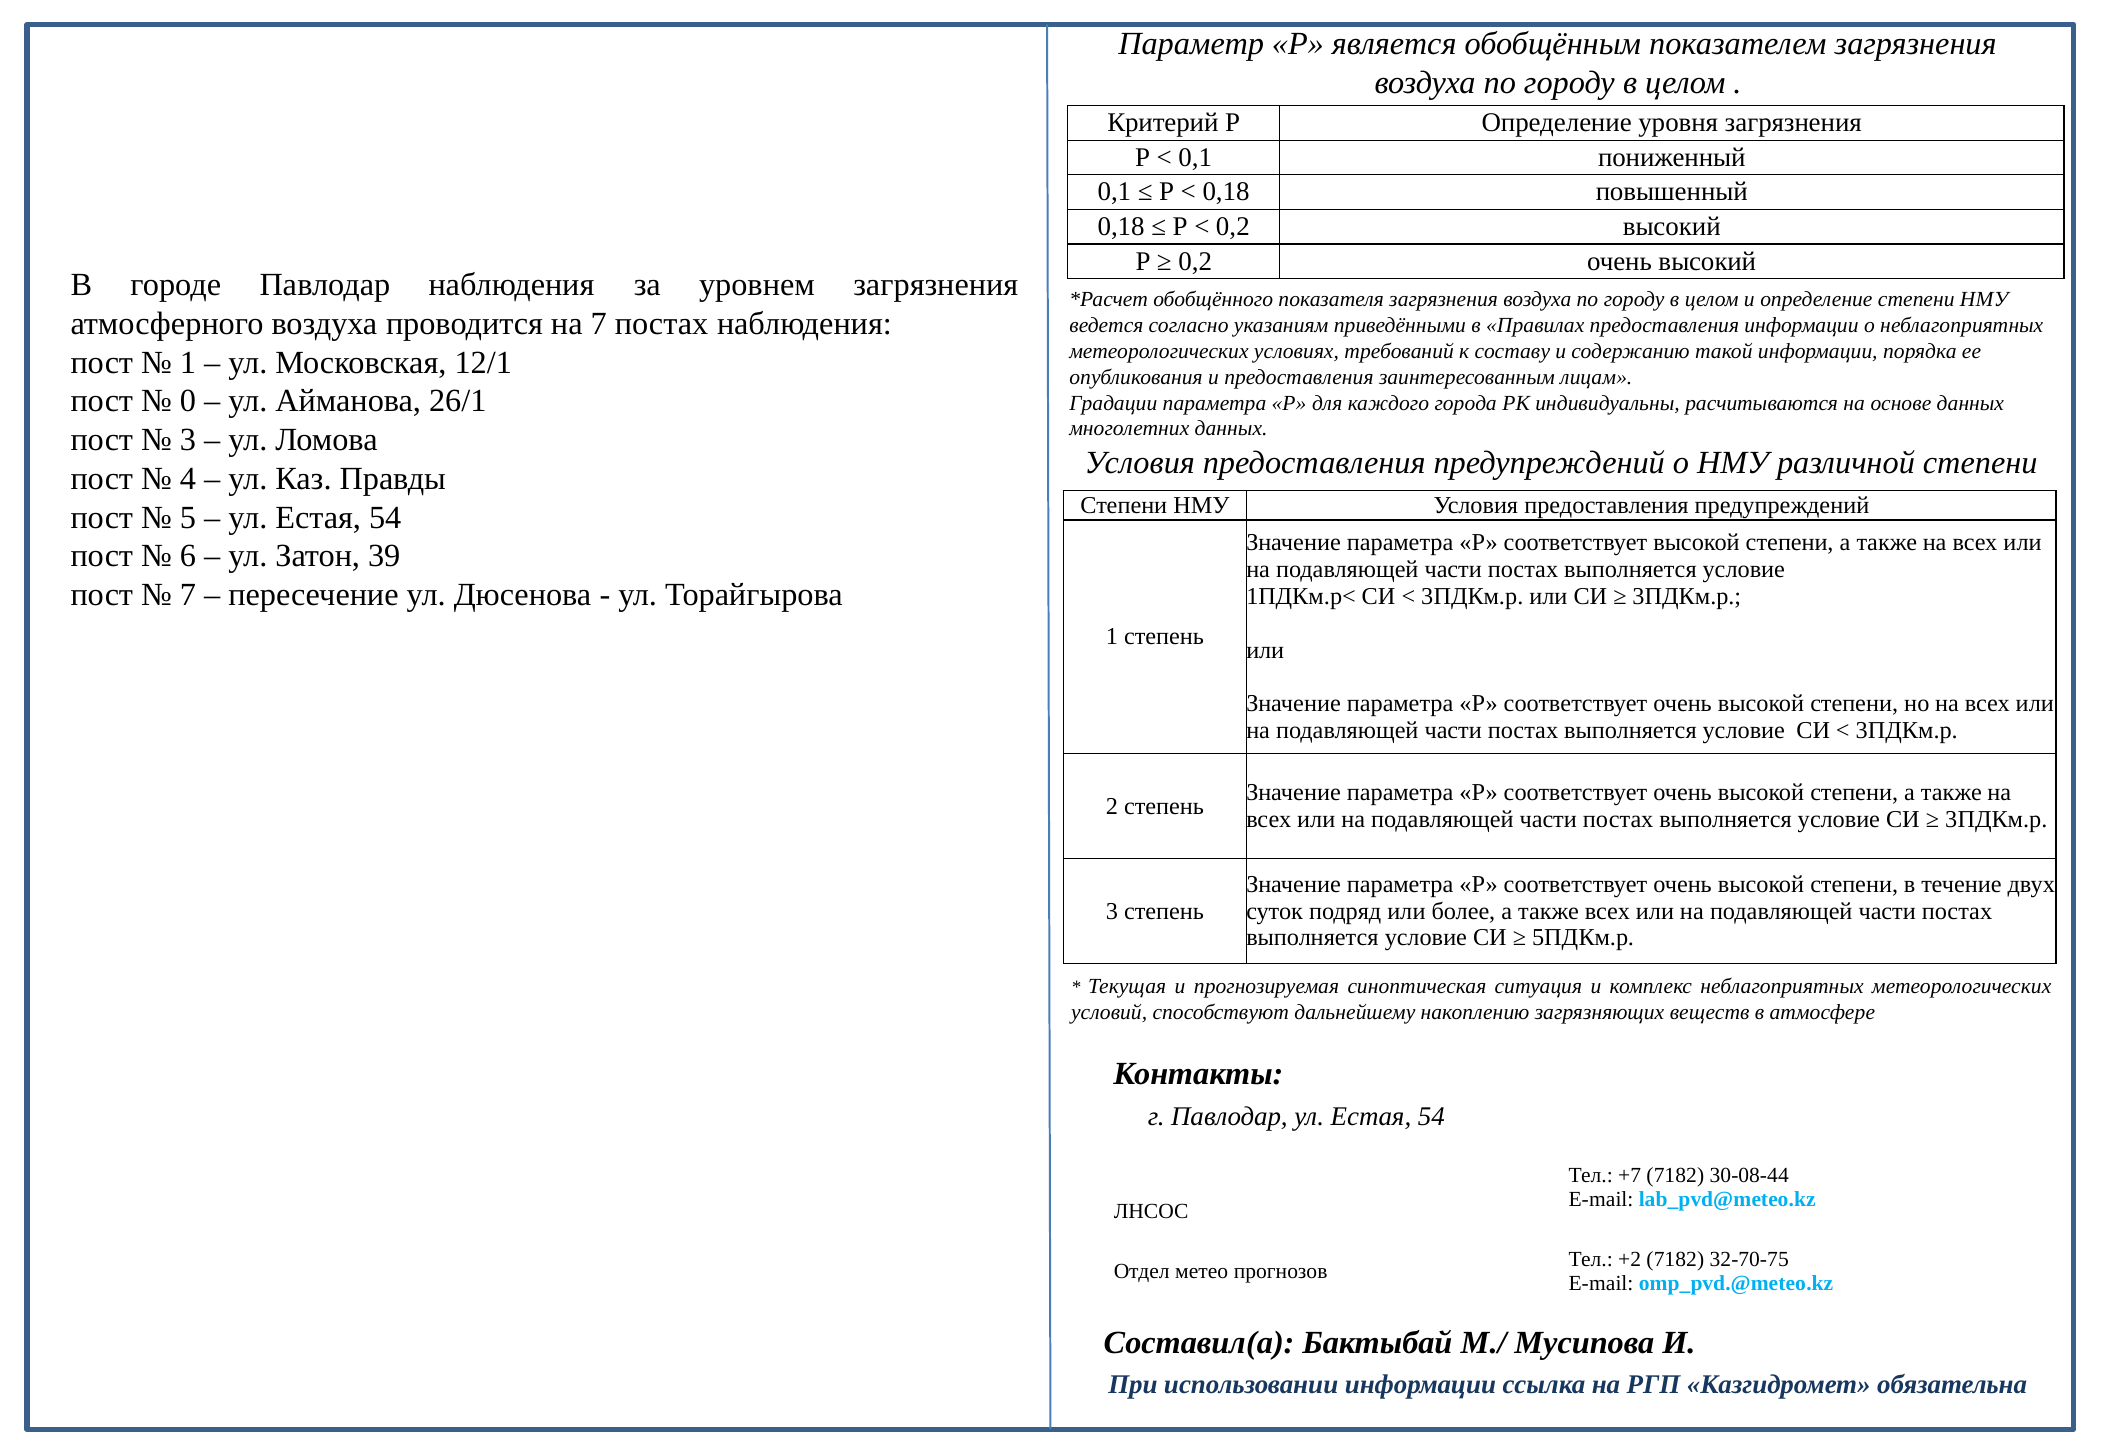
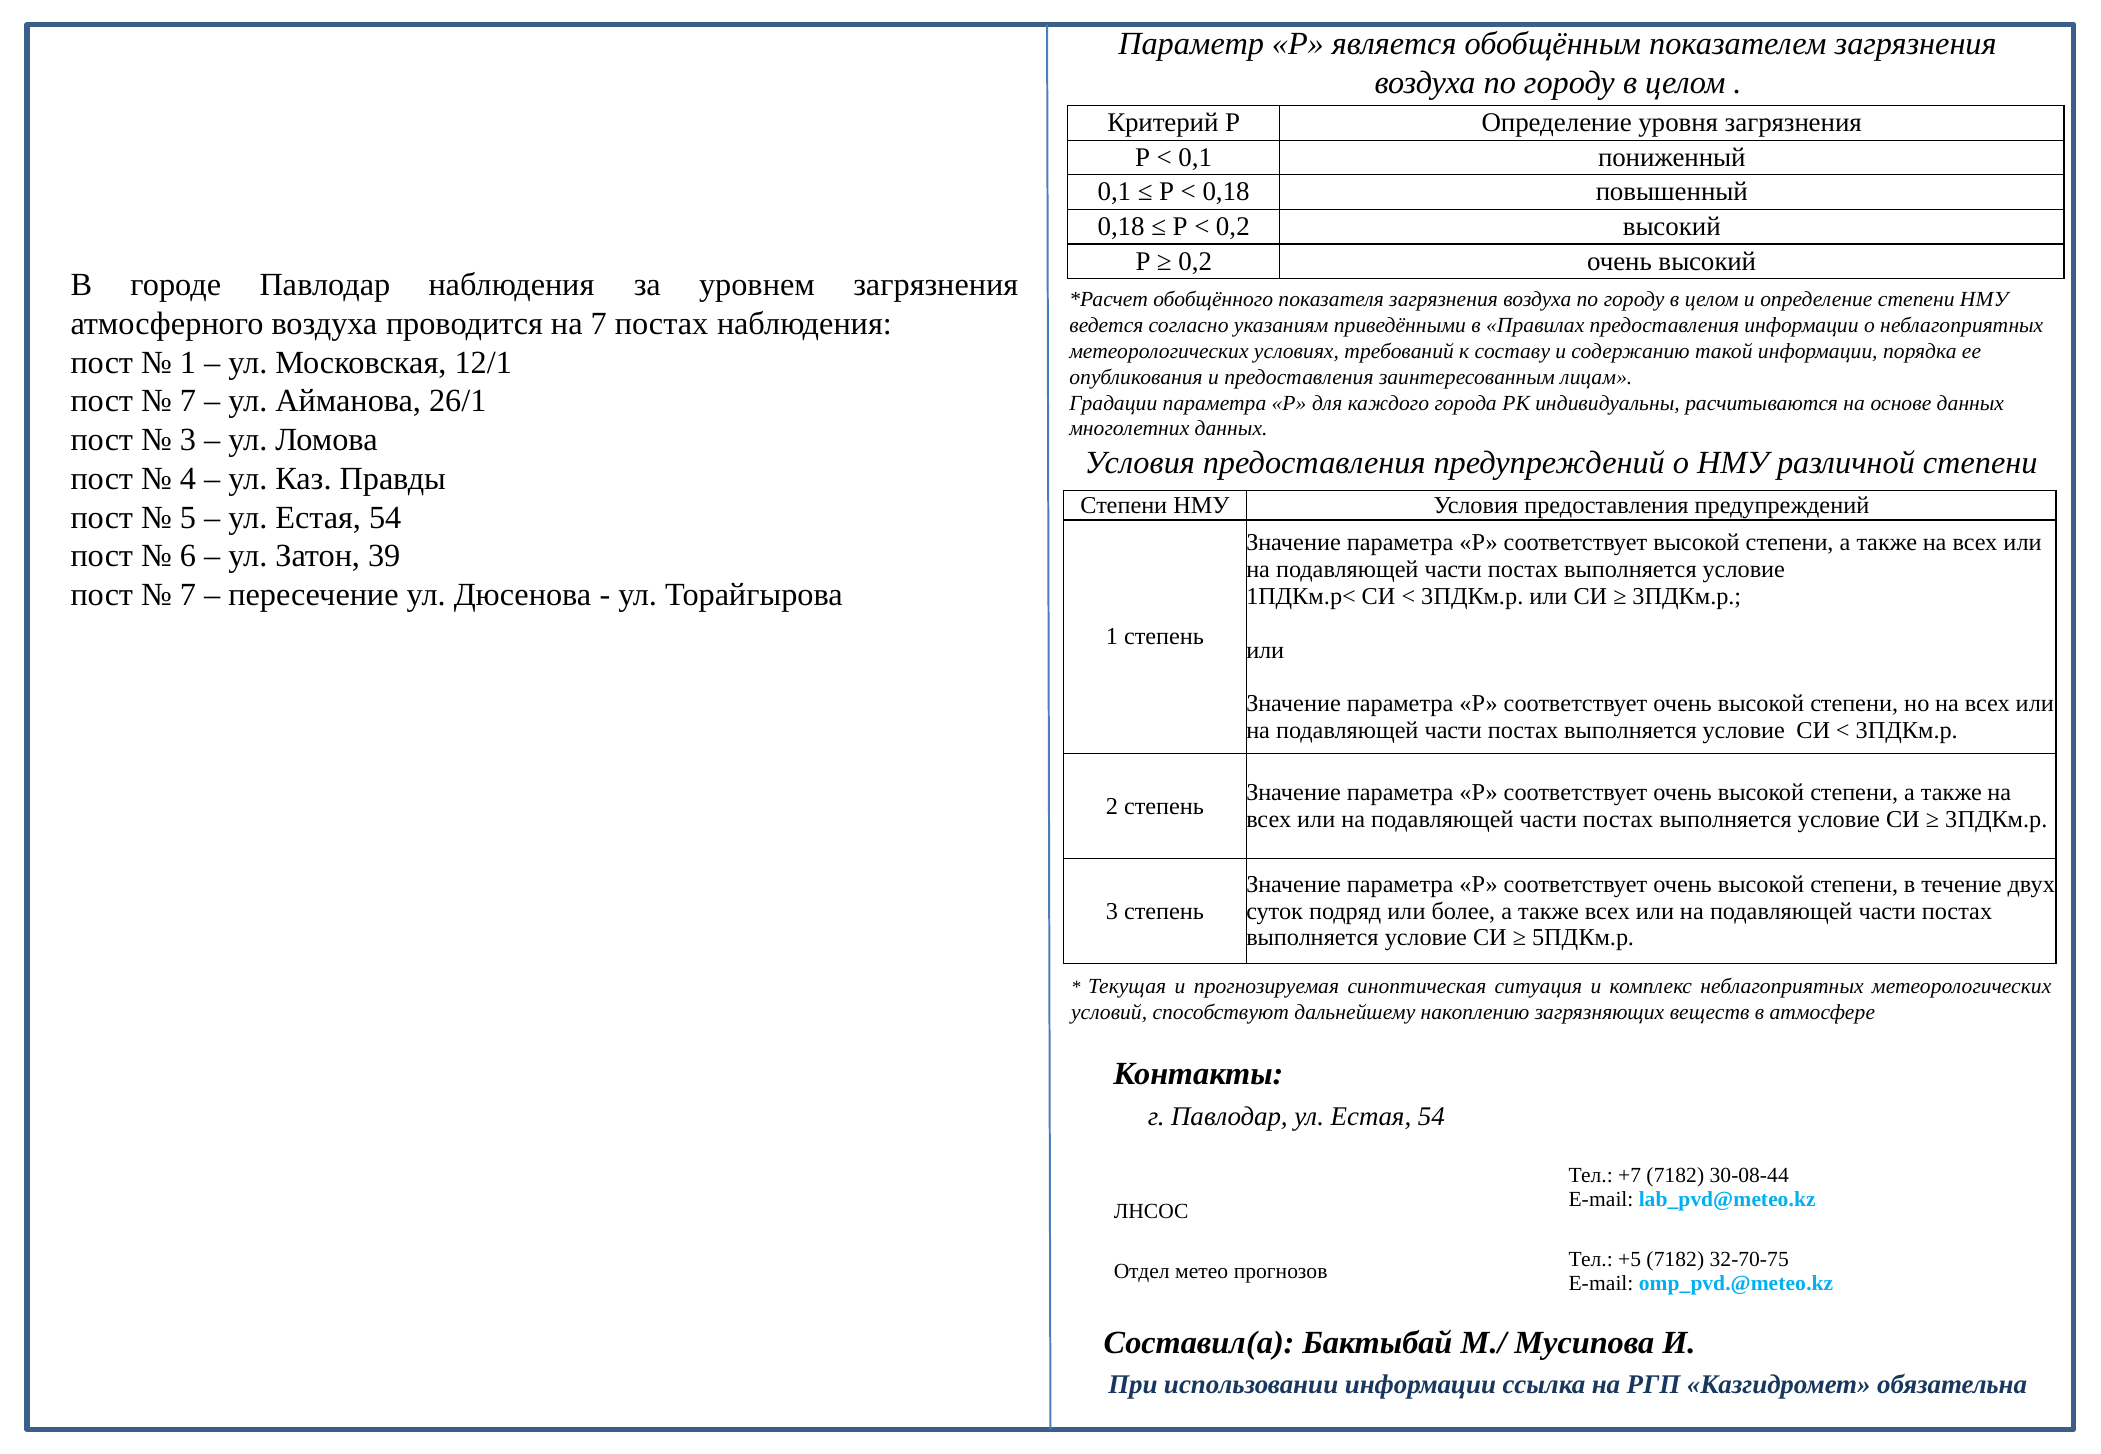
0: 0 -> 7 (188, 401)
+2: +2 -> +5 (1630, 1260)
